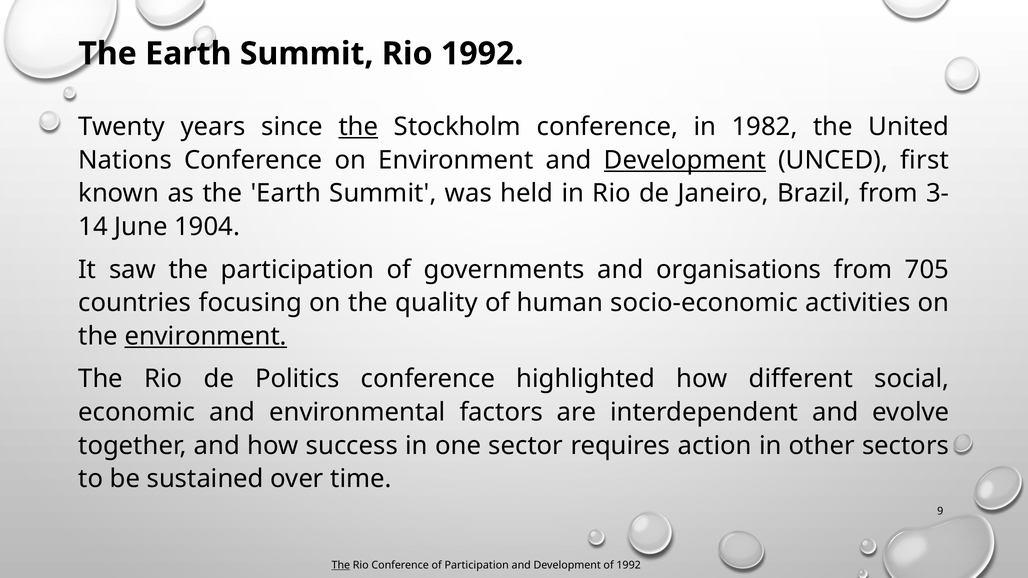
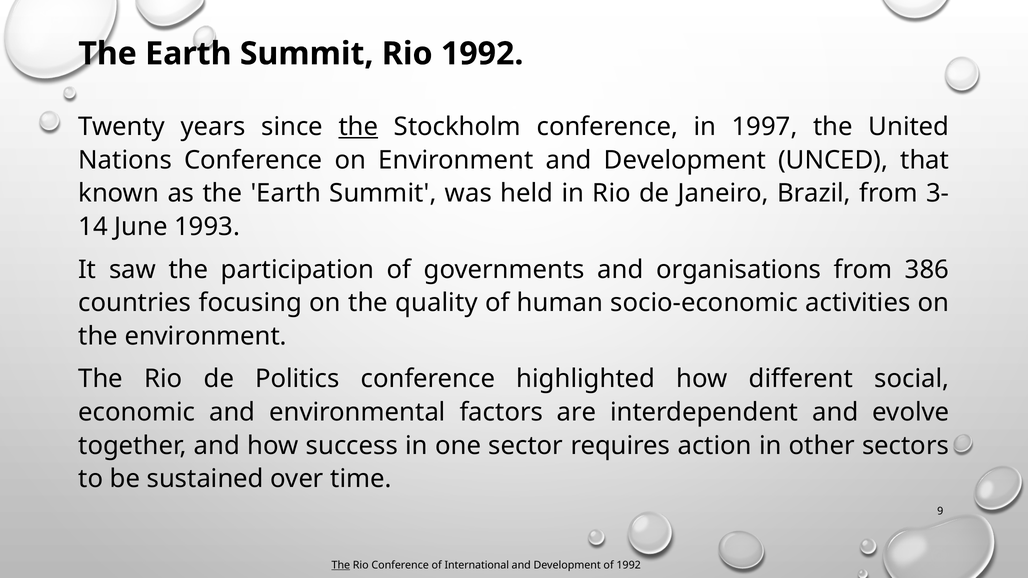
1982: 1982 -> 1997 (765, 127)
Development underline: present -> none (685, 160)
first: first -> that (925, 160)
1904: 1904 -> 1993 (207, 227)
705: 705 -> 386 (927, 270)
environment underline: present -> none (206, 336)
of Participation: Participation -> International (477, 565)
